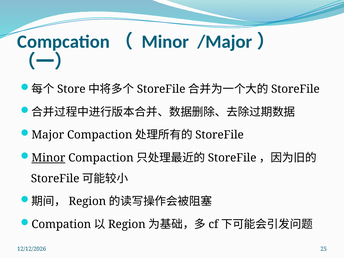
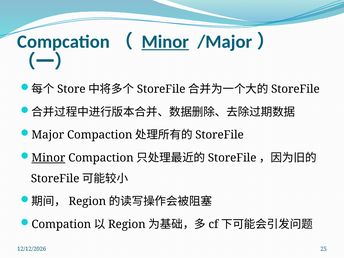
Minor underline: none -> present (165, 42)
